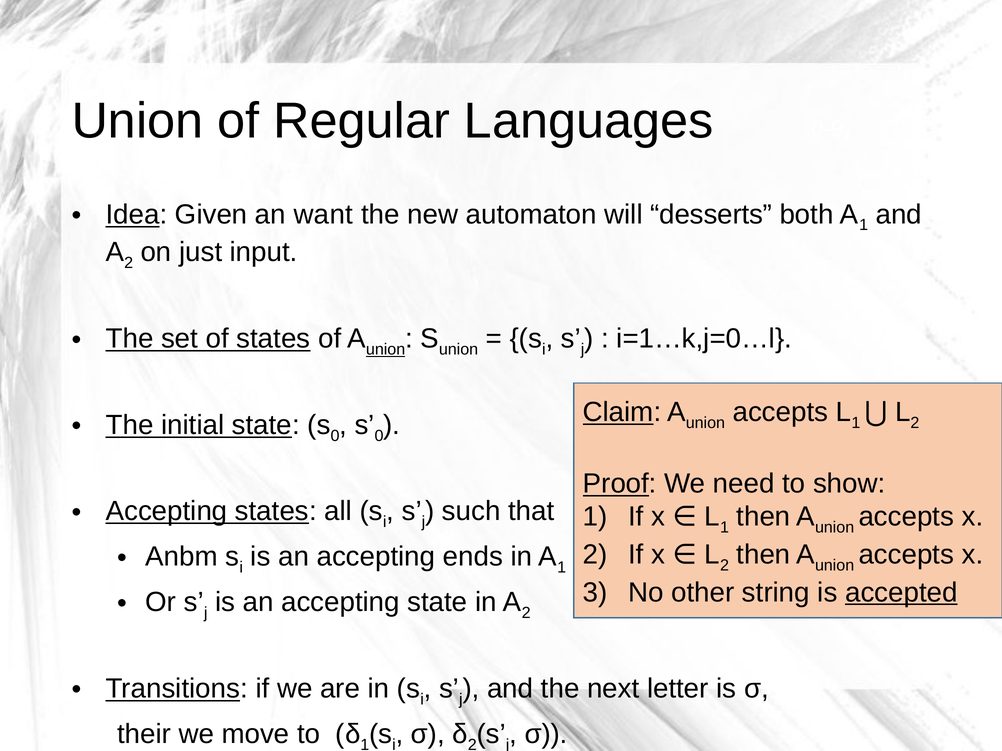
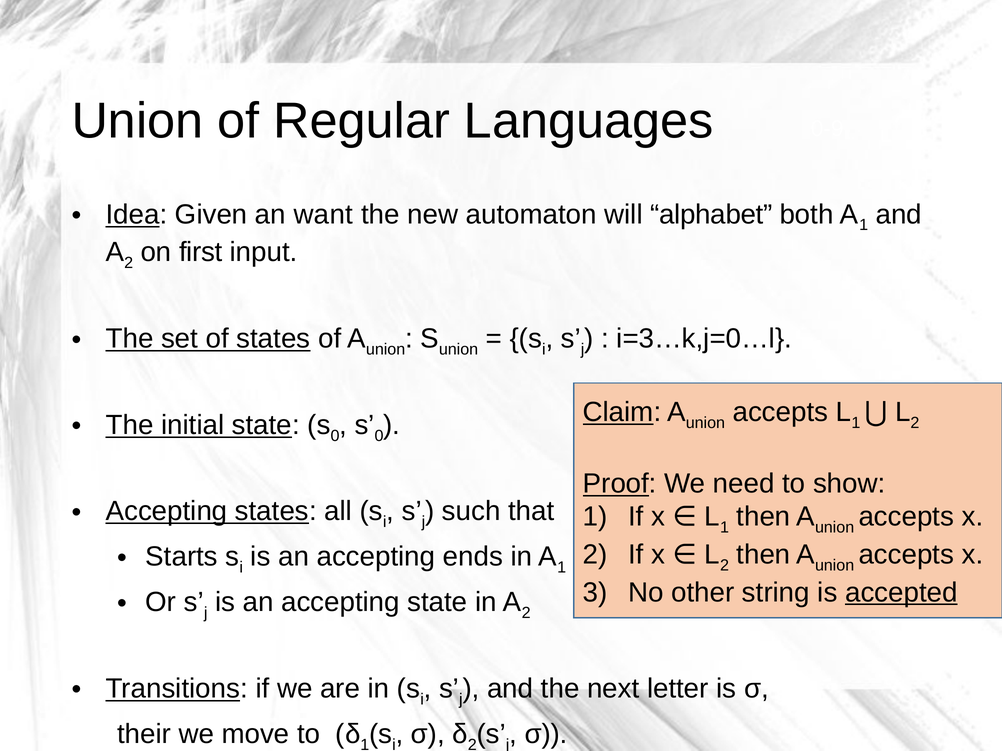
desserts: desserts -> alphabet (711, 214)
just: just -> first (201, 252)
union underline: present -> none (386, 350)
i=1…k,j=0…l: i=1…k,j=0…l -> i=3…k,j=0…l (704, 339)
Anbm: Anbm -> Starts (182, 557)
